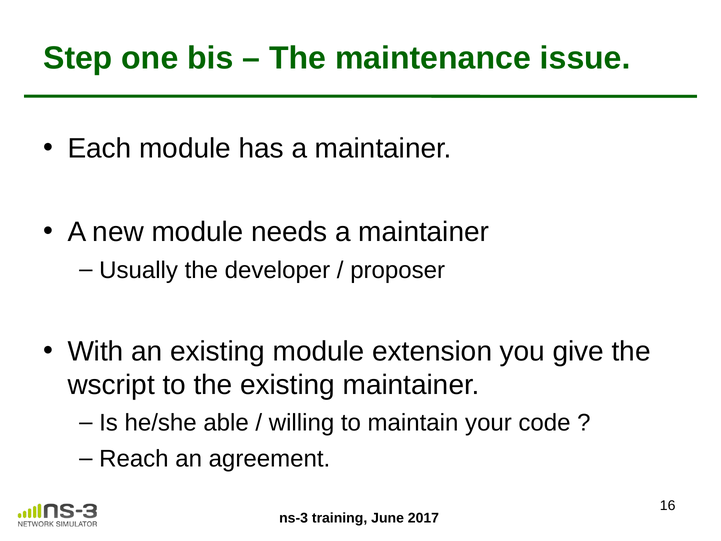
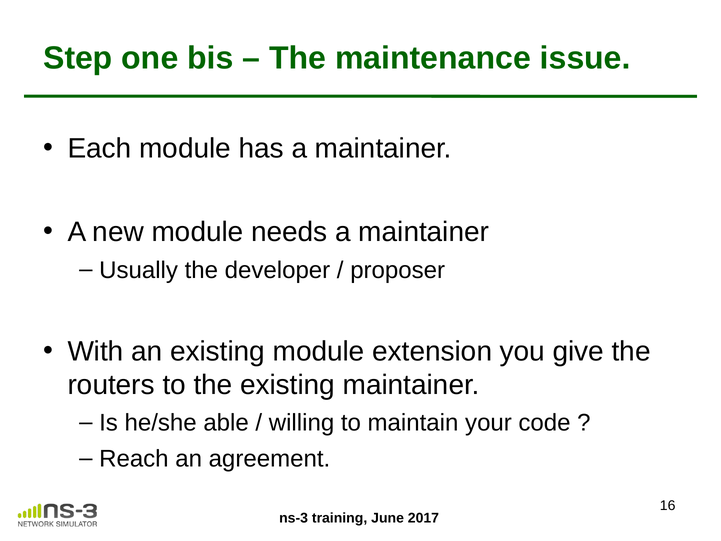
wscript: wscript -> routers (111, 385)
